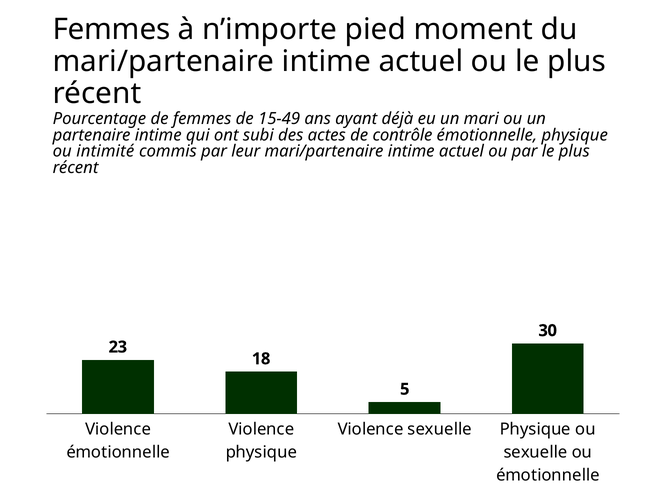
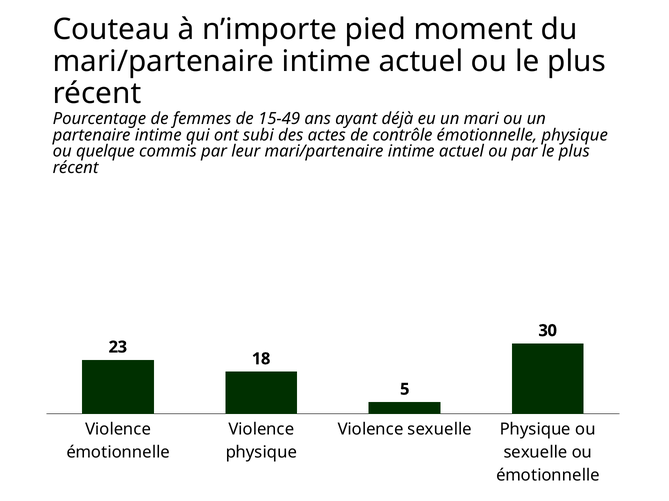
Femmes: Femmes -> Couteau (111, 29)
intimité: intimité -> quelque (105, 152)
